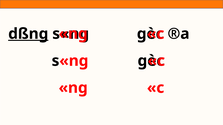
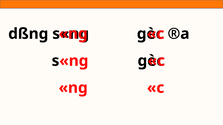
dßng underline: present -> none (28, 34)
